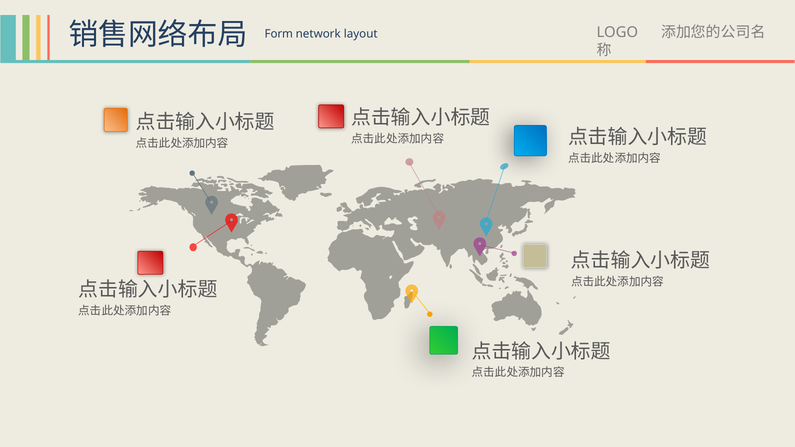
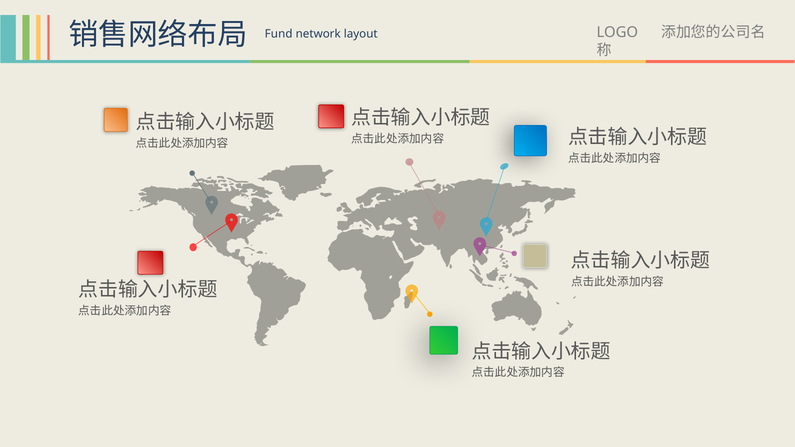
Form: Form -> Fund (279, 34)
